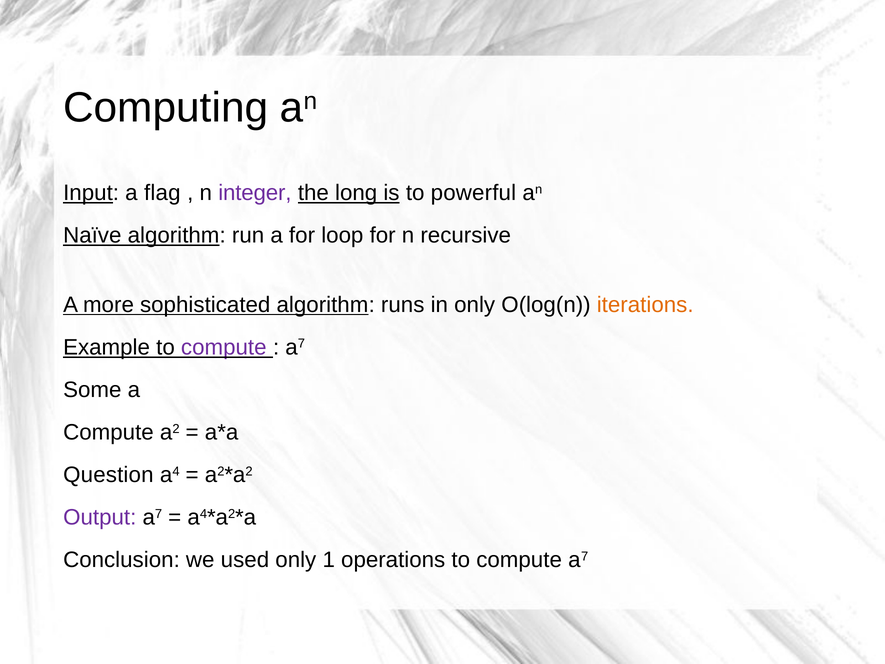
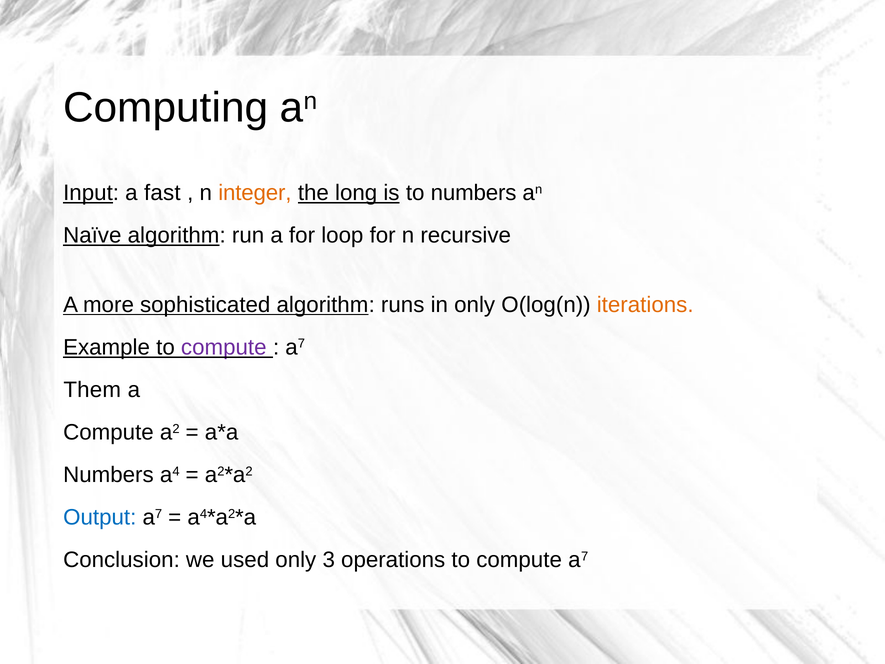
flag: flag -> fast (162, 193)
integer colour: purple -> orange (255, 193)
to powerful: powerful -> numbers (474, 193)
Some: Some -> Them (92, 390)
Question: Question -> Numbers (108, 475)
Output colour: purple -> blue (100, 517)
1: 1 -> 3 (329, 560)
